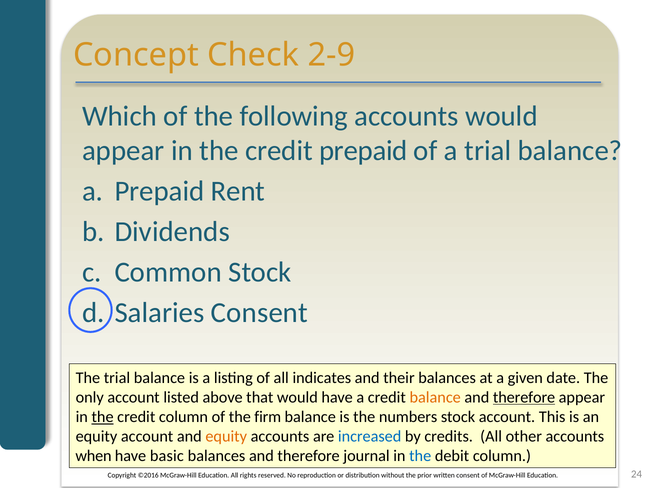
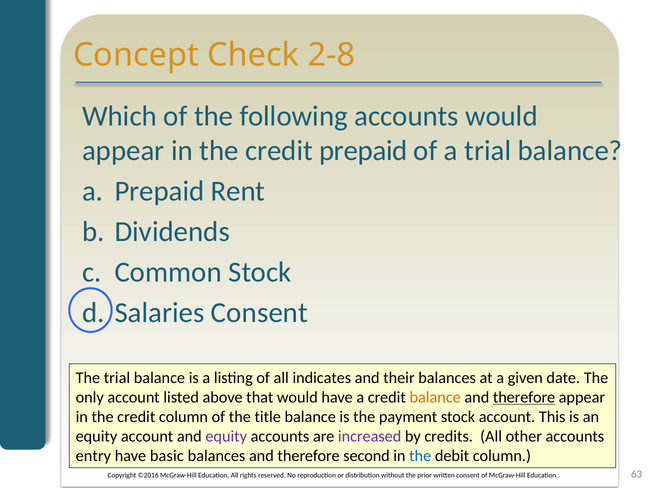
2-9: 2-9 -> 2-8 (331, 55)
the underline: present -> none (103, 416)
firm: firm -> title (268, 416)
numbers: numbers -> payment (408, 416)
equity colour: orange -> purple (226, 436)
increased colour: blue -> purple (370, 436)
when: when -> entry (93, 455)
journal: journal -> second (367, 455)
24: 24 -> 63 (637, 474)
